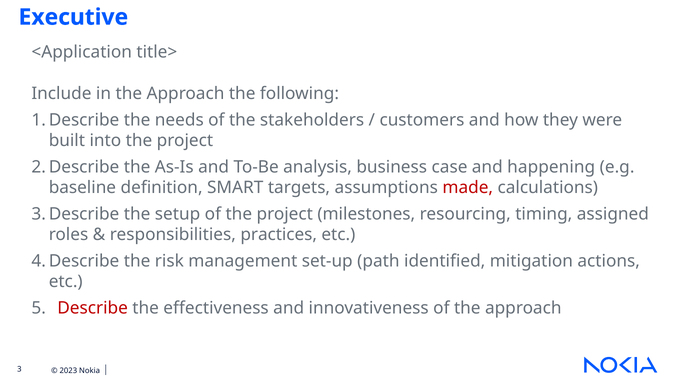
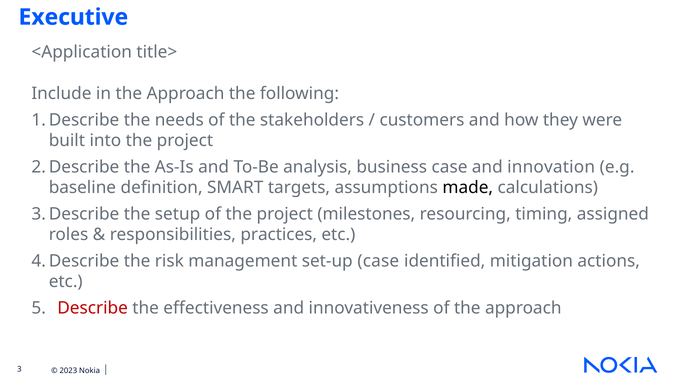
happening: happening -> innovation (551, 167)
made colour: red -> black (468, 188)
set-up path: path -> case (378, 261)
